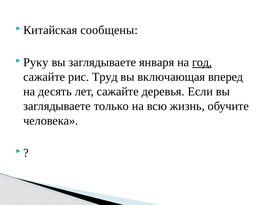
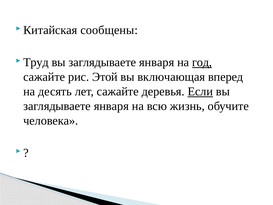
Руку: Руку -> Труд (36, 62)
Труд: Труд -> Этой (105, 77)
Если underline: none -> present (200, 91)
только: только -> января (111, 106)
